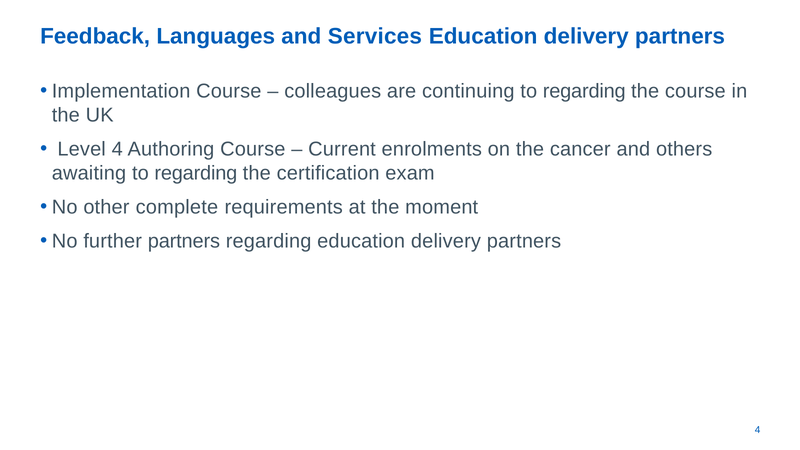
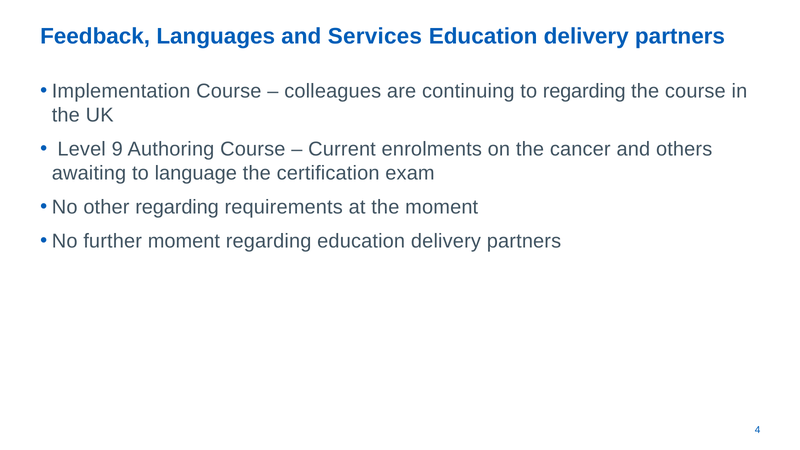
Level 4: 4 -> 9 (117, 149)
awaiting to regarding: regarding -> language (196, 173)
other complete: complete -> regarding (177, 207)
further partners: partners -> moment (184, 241)
